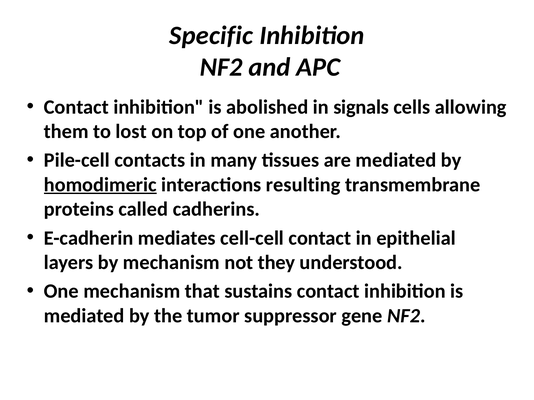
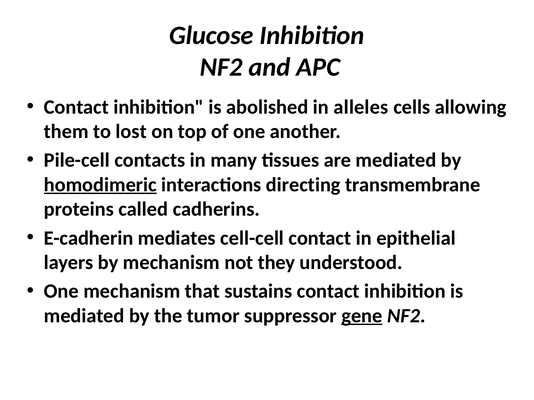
Specific: Specific -> Glucose (211, 35)
signals: signals -> alleles (361, 107)
resulting: resulting -> directing (303, 185)
gene underline: none -> present (362, 316)
